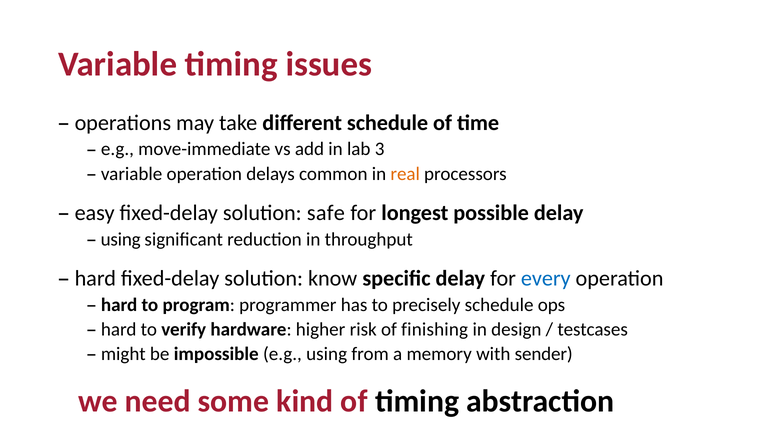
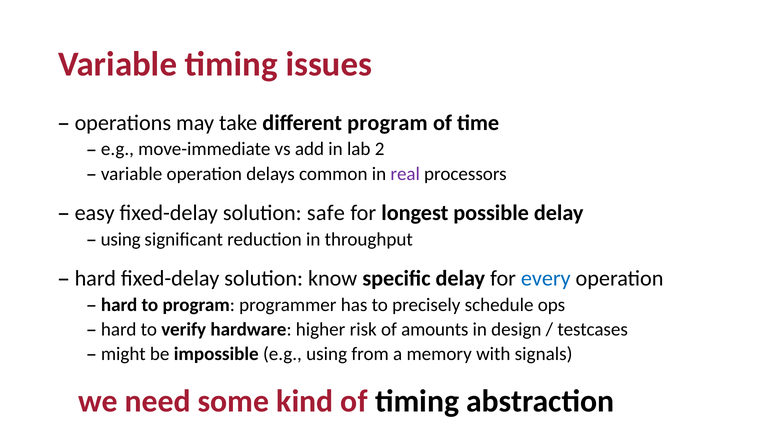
different schedule: schedule -> program (387, 123)
3: 3 -> 2 (380, 149)
real colour: orange -> purple (405, 174)
finishing: finishing -> amounts (435, 329)
sender: sender -> signals (544, 354)
